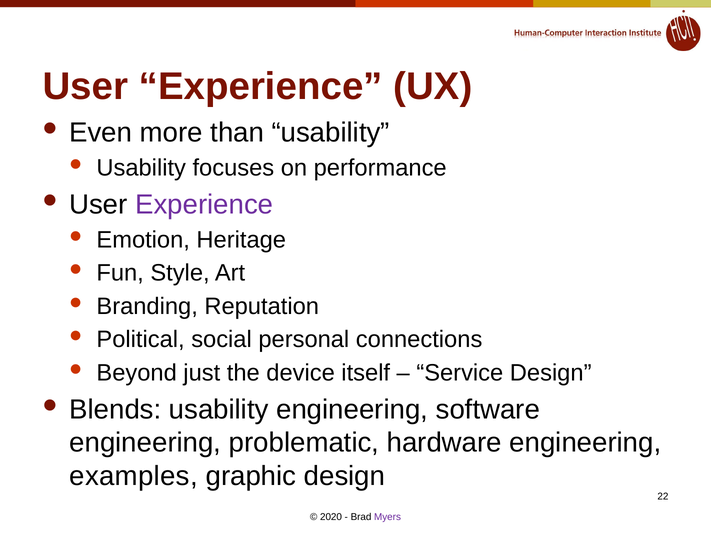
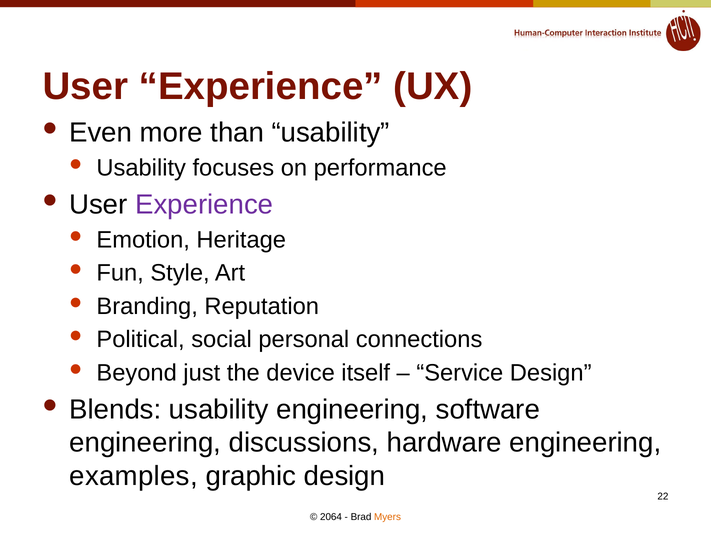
problematic: problematic -> discussions (304, 442)
2020: 2020 -> 2064 (331, 516)
Myers colour: purple -> orange (388, 516)
